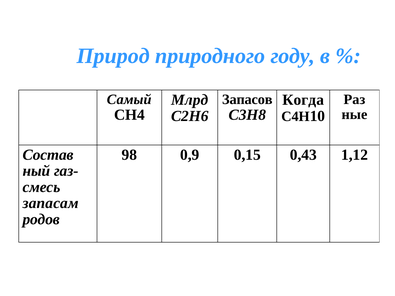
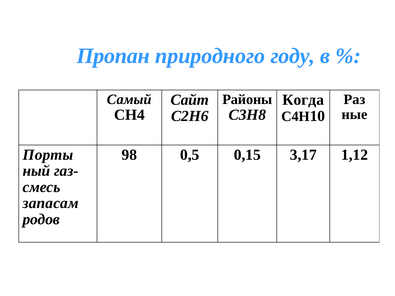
Природ: Природ -> Пропан (113, 56)
Запасов: Запасов -> Районы (247, 99)
Млрд: Млрд -> Сайт (190, 100)
Состав: Состав -> Порты (48, 155)
0,9: 0,9 -> 0,5 (190, 155)
0,43: 0,43 -> 3,17 (303, 155)
